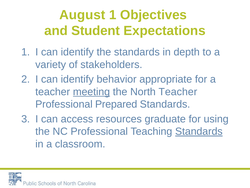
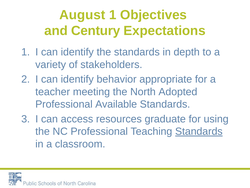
Student: Student -> Century (96, 31)
meeting underline: present -> none (91, 92)
North Teacher: Teacher -> Adopted (178, 92)
Prepared: Prepared -> Available (116, 104)
